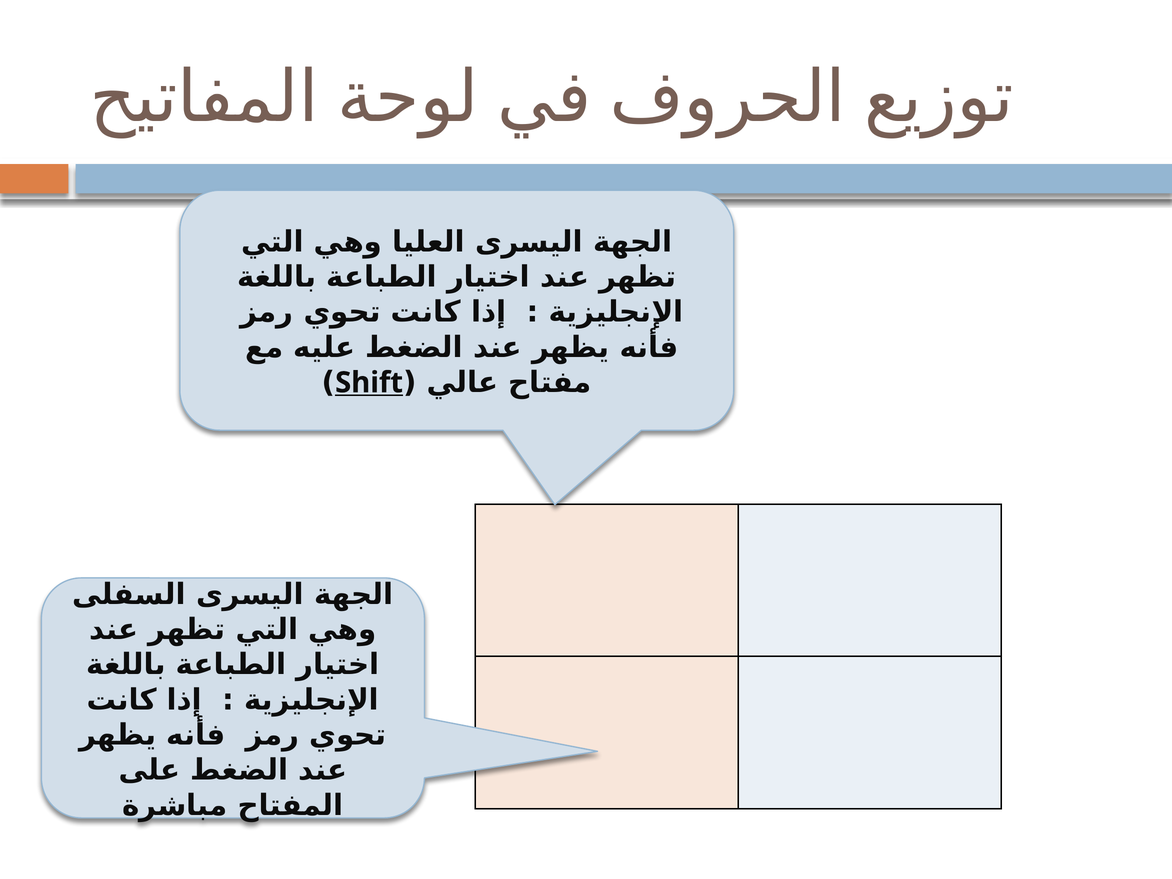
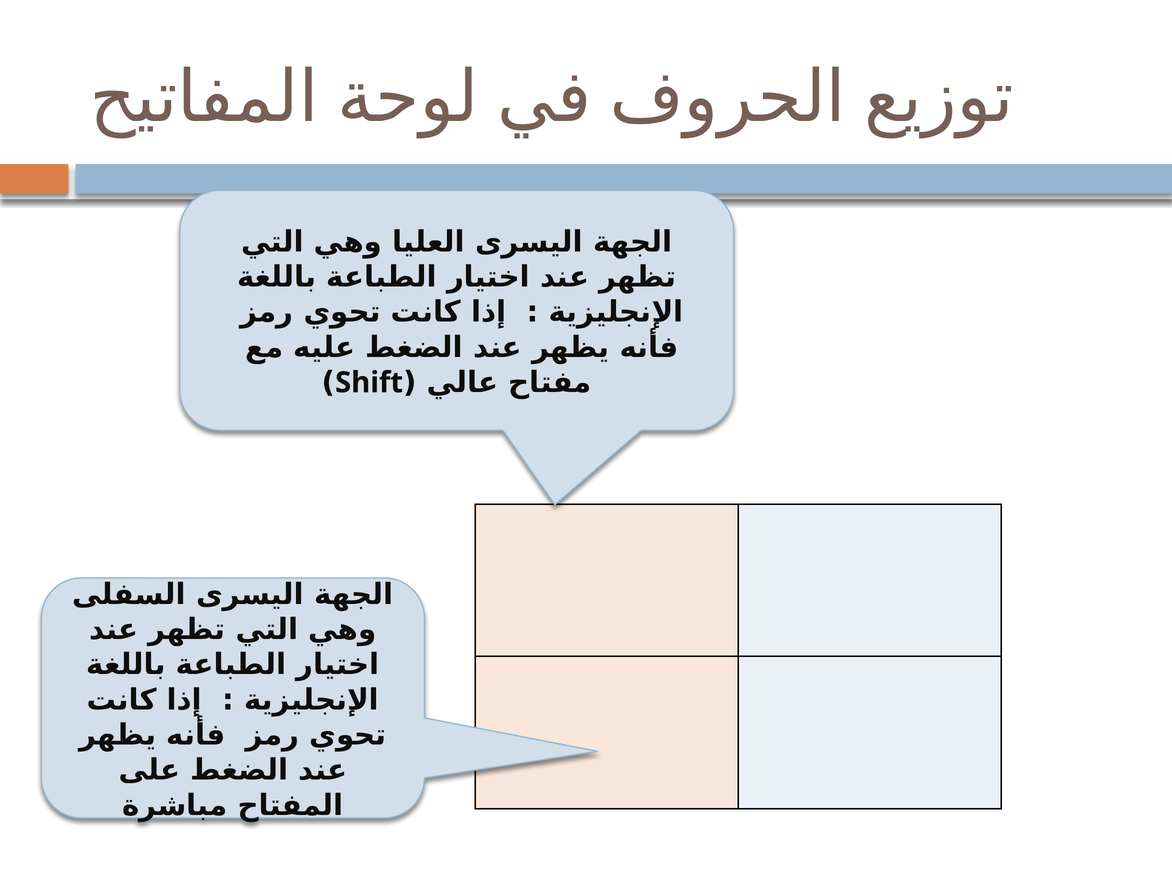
Shift underline: present -> none (369, 383)
